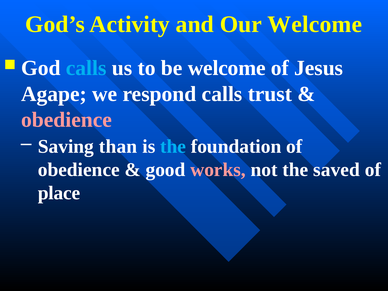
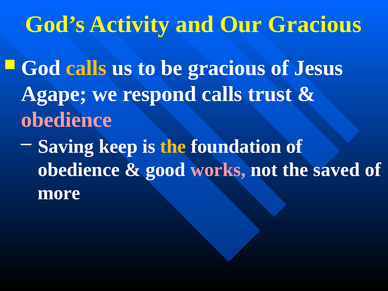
Our Welcome: Welcome -> Gracious (315, 24)
calls colour: light blue -> yellow (86, 68)
be welcome: welcome -> gracious (227, 68)
than: than -> keep (118, 146)
the colour: light blue -> yellow (173, 146)
place: place -> more (59, 193)
